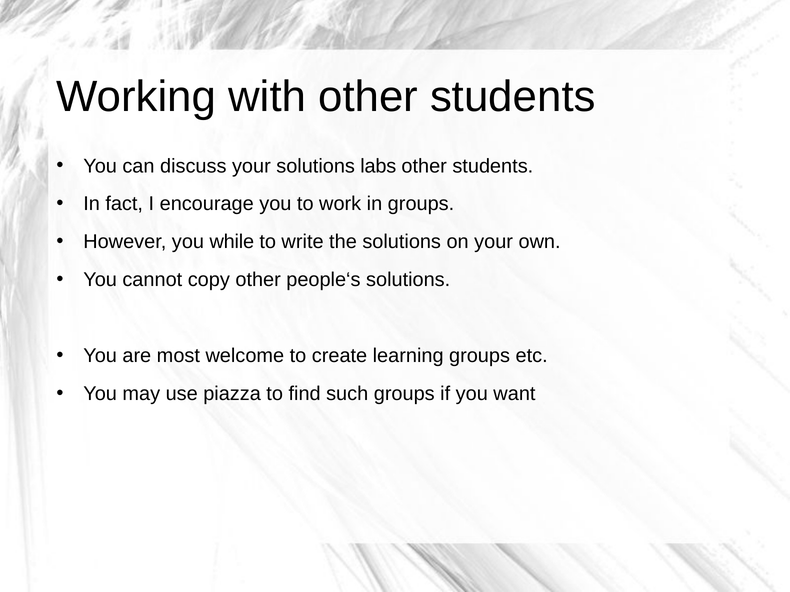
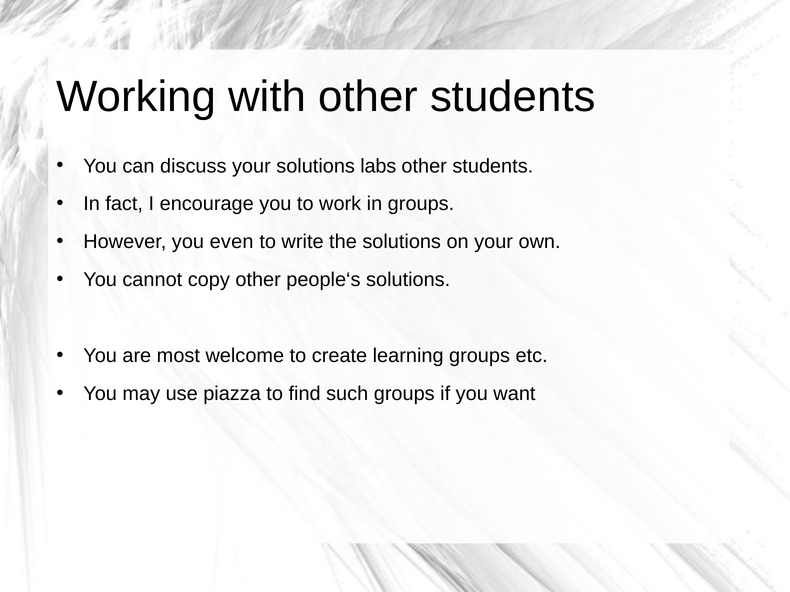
while: while -> even (232, 242)
